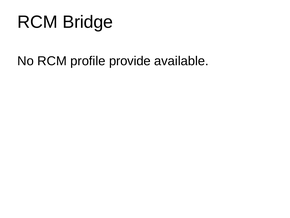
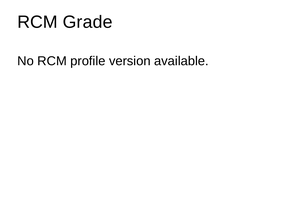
Bridge: Bridge -> Grade (88, 22)
provide: provide -> version (130, 61)
